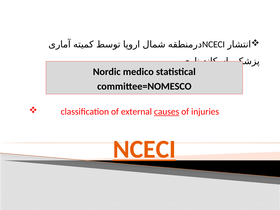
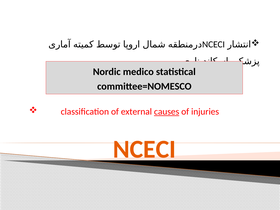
NCECI underline: present -> none (144, 149)
